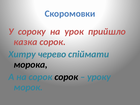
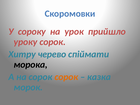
казка: казка -> уроку (25, 42)
сорок colour: black -> orange (66, 77)
уроку: уроку -> казка (99, 77)
